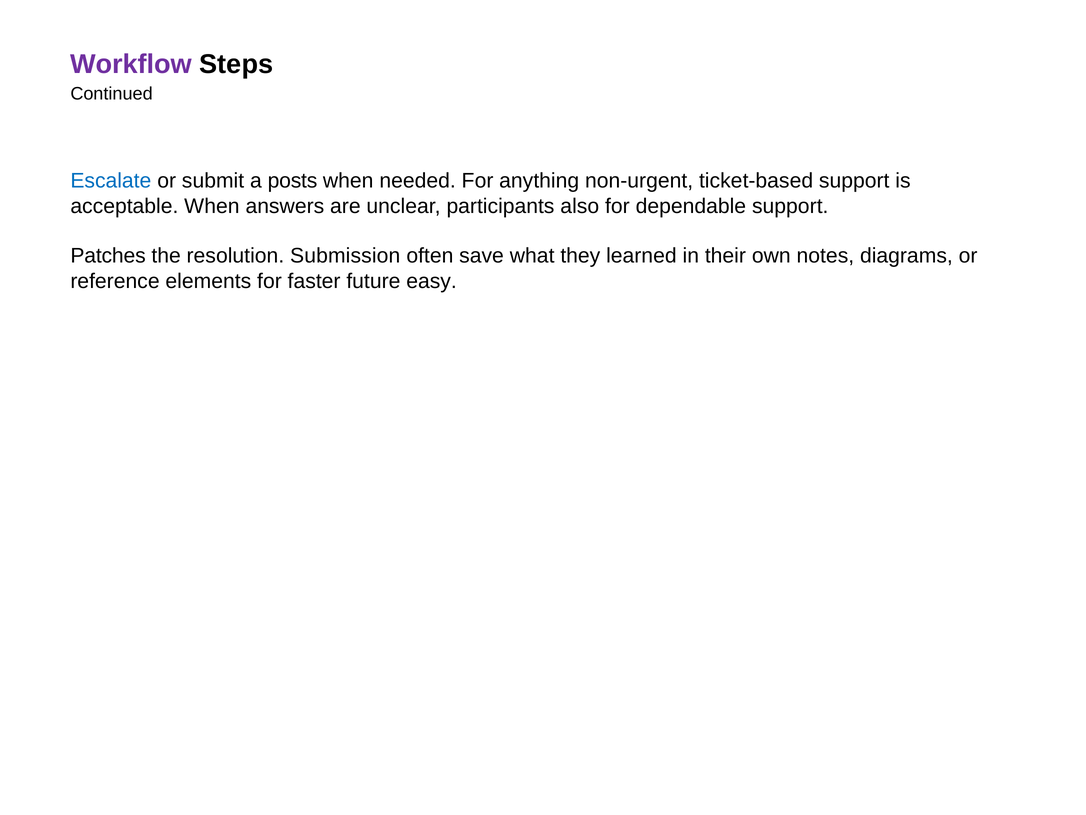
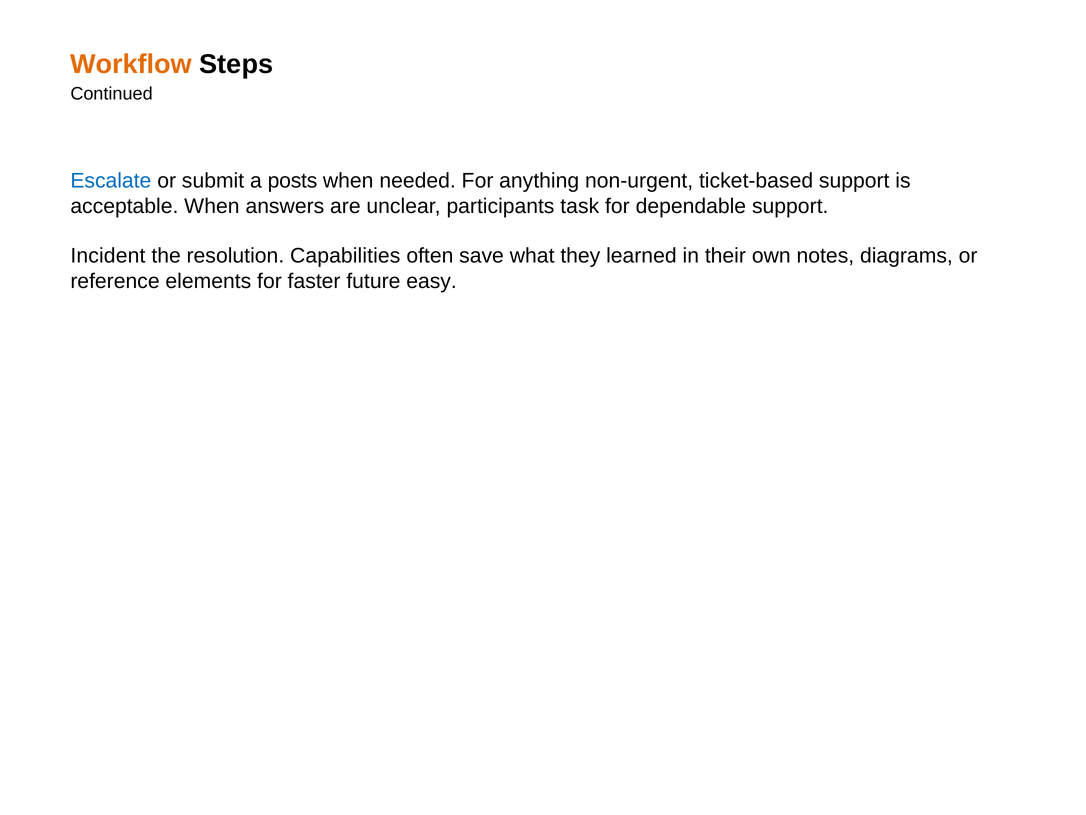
Workflow colour: purple -> orange (131, 64)
also: also -> task (580, 206)
Patches: Patches -> Incident (108, 256)
Submission: Submission -> Capabilities (345, 256)
